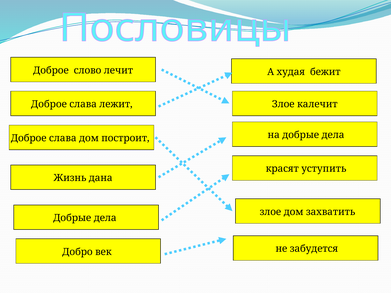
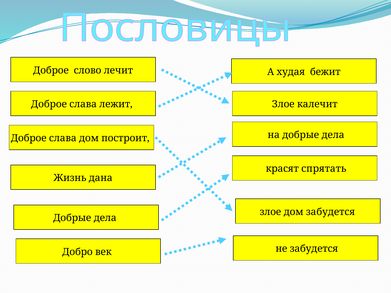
уступить: уступить -> спрятать (324, 169)
дом захватить: захватить -> забудется (331, 212)
